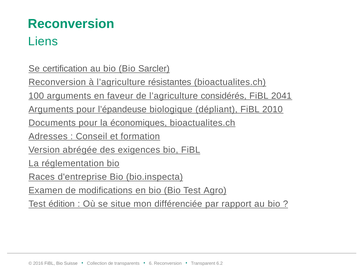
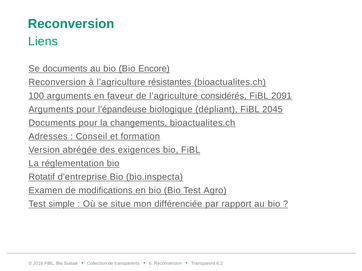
Se certification: certification -> documents (65, 69)
Sarcler: Sarcler -> Encore (154, 69)
2041: 2041 -> 2091 (281, 96)
2010: 2010 -> 2045 (272, 110)
économiques: économiques -> changements (139, 123)
Races: Races -> Rotatif (42, 177)
édition: édition -> simple (62, 204)
